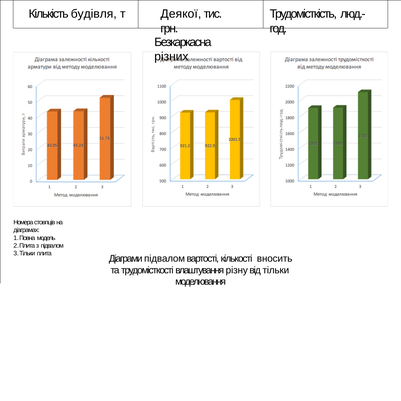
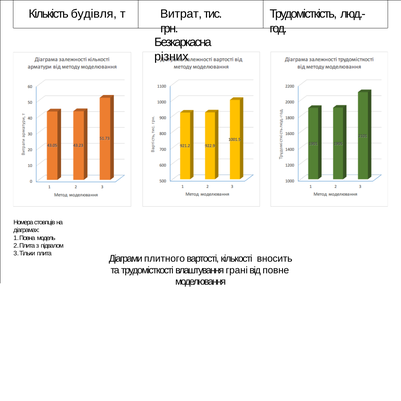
Деякої: Деякої -> Витрат (181, 14)
Діаграми підвалом: підвалом -> плитного (165, 259)
різну: різну -> грані (237, 270)
тільки: тільки -> повне (276, 270)
